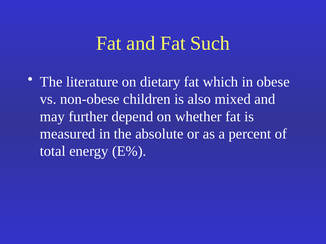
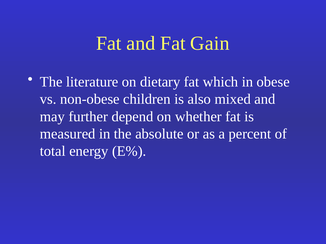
Such: Such -> Gain (210, 43)
